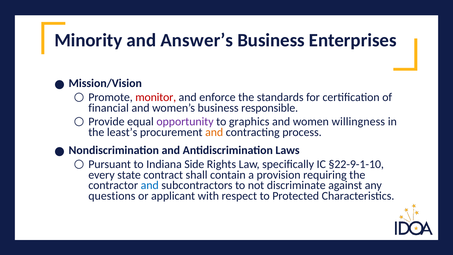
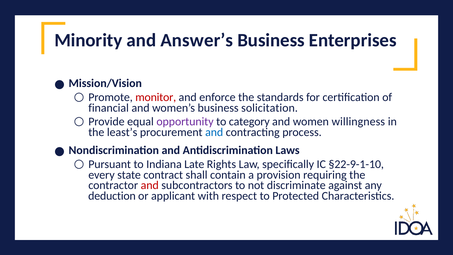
responsible: responsible -> solicitation (270, 108)
graphics: graphics -> category (249, 122)
and colour: orange -> blue (214, 132)
Side: Side -> Late (194, 164)
and colour: blue -> red (150, 185)
questions: questions -> deduction (112, 196)
